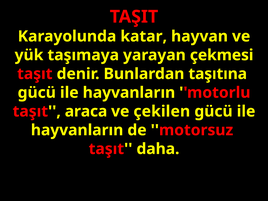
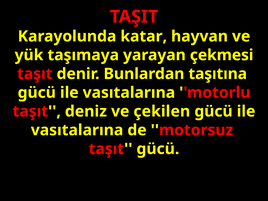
hayvanların: hayvanların -> vasıtalarına (129, 93)
araca: araca -> deniz (86, 111)
hayvanların: hayvanların -> vasıtalarına (77, 130)
taşıt daha: daha -> gücü (158, 149)
